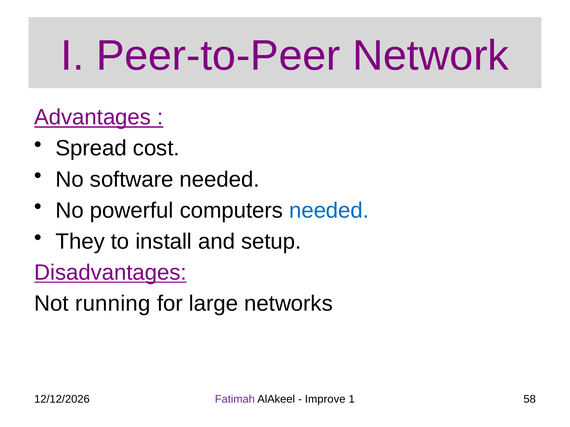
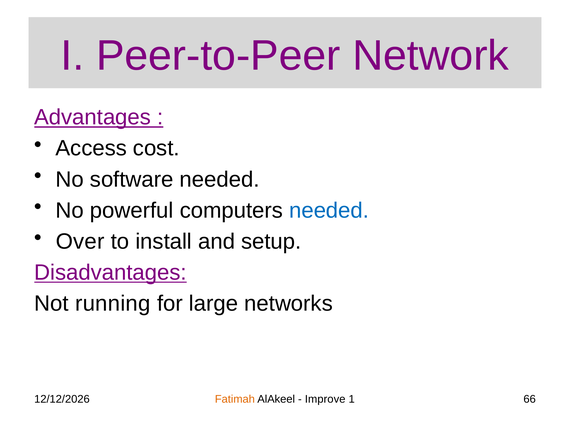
Spread: Spread -> Access (91, 149)
They: They -> Over (80, 242)
Fatimah colour: purple -> orange (235, 400)
58: 58 -> 66 (530, 400)
